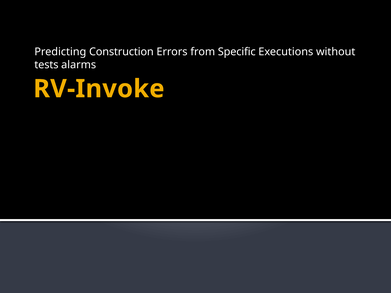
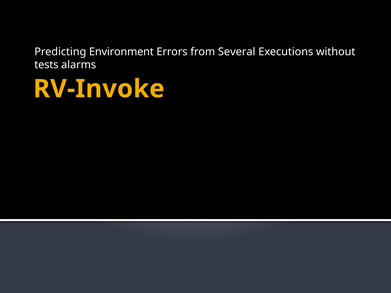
Construction: Construction -> Environment (121, 52)
Specific: Specific -> Several (237, 52)
